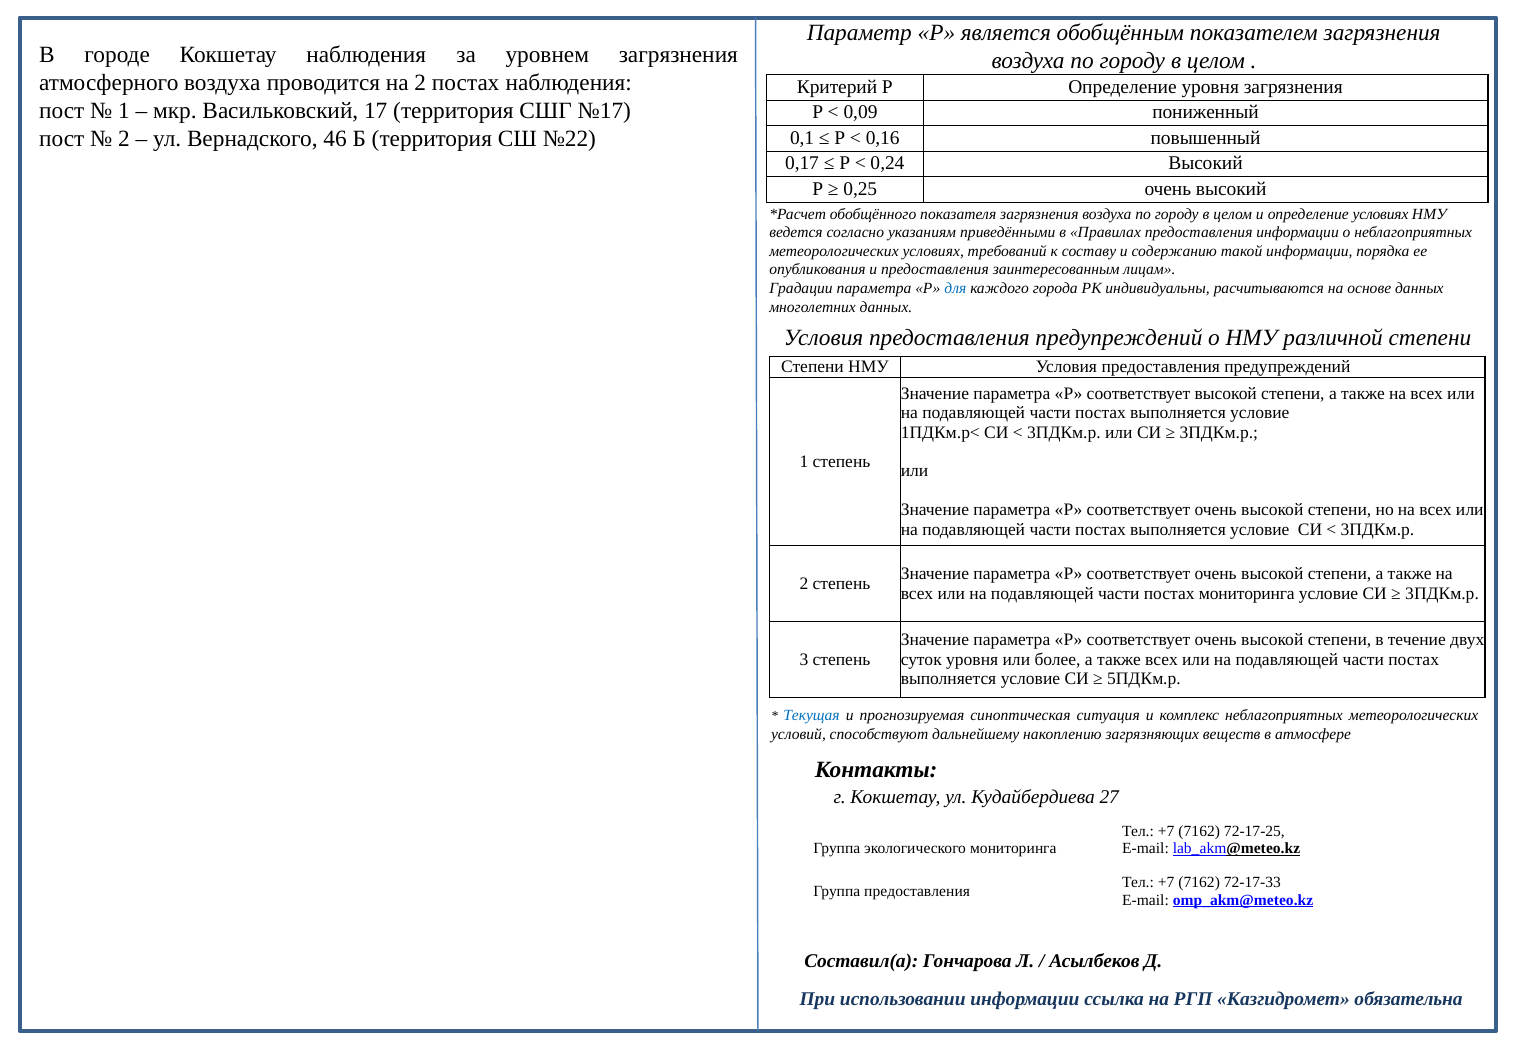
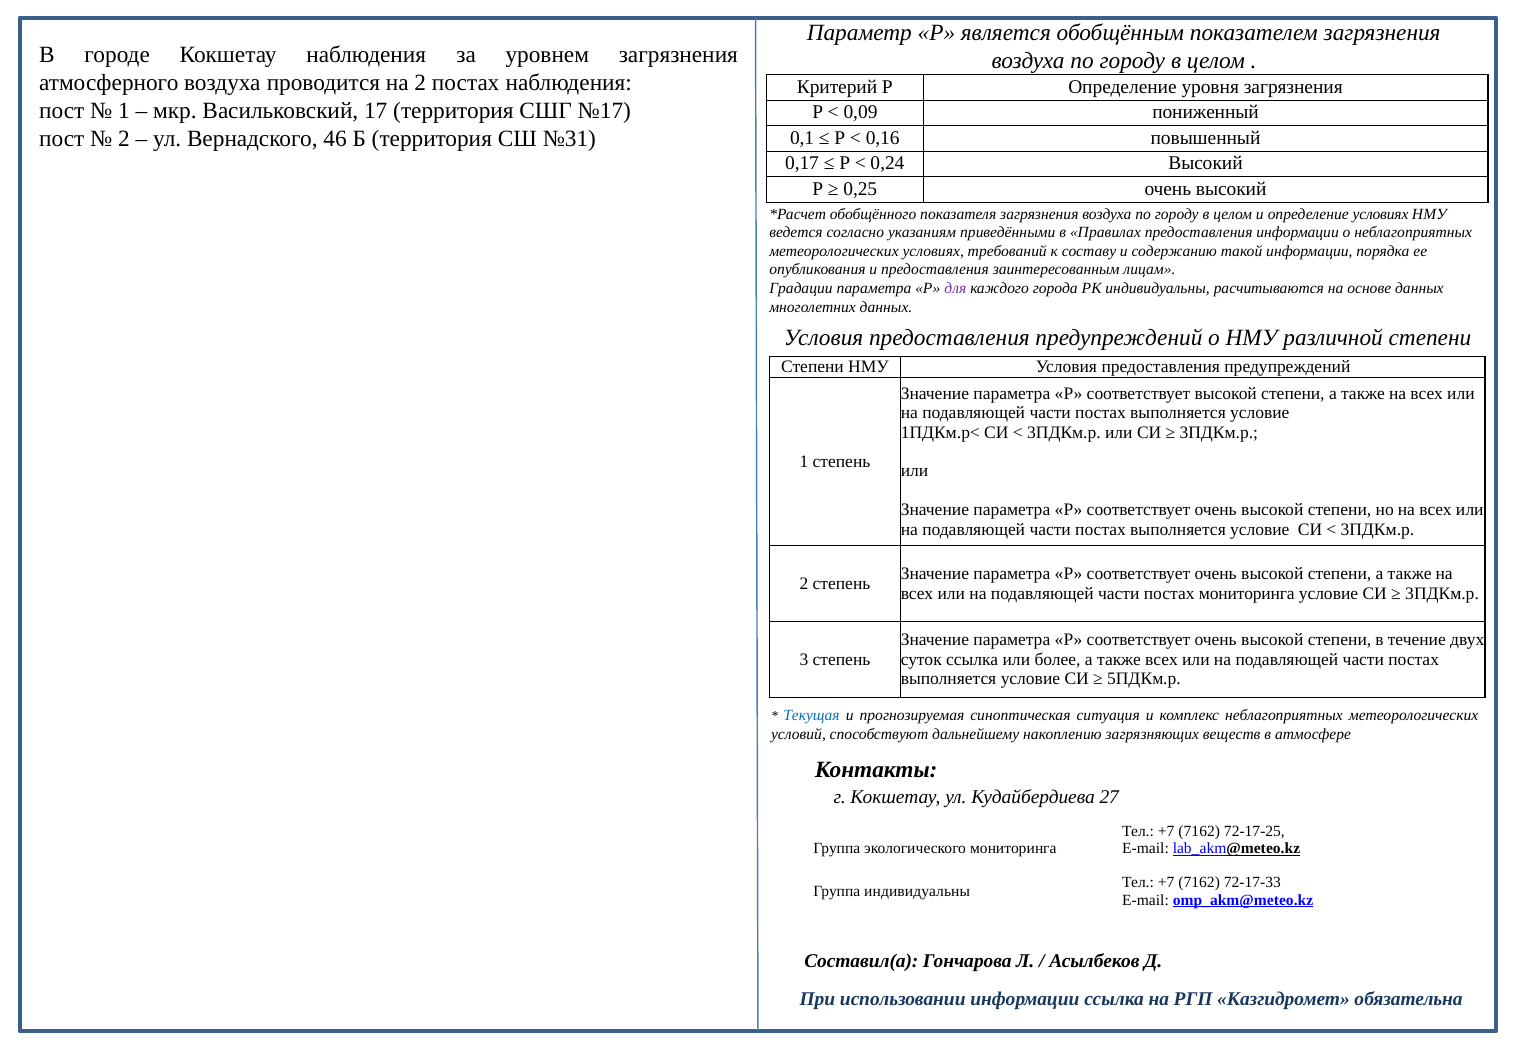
№22: №22 -> №31 (569, 139)
для colour: blue -> purple (955, 289)
суток уровня: уровня -> ссылка (972, 660)
Группа предоставления: предоставления -> индивидуальны (917, 892)
